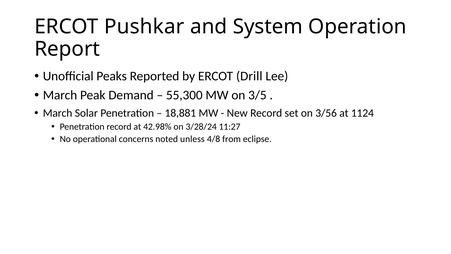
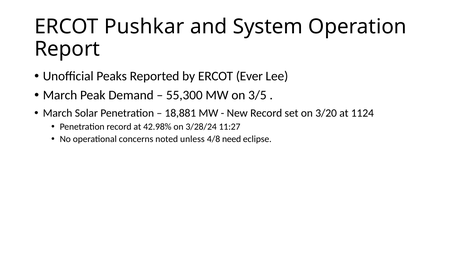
Drill: Drill -> Ever (249, 76)
3/56: 3/56 -> 3/20 (326, 113)
from: from -> need (232, 139)
